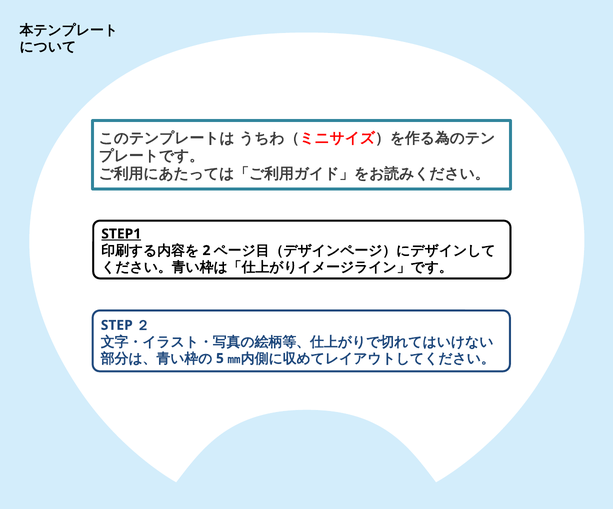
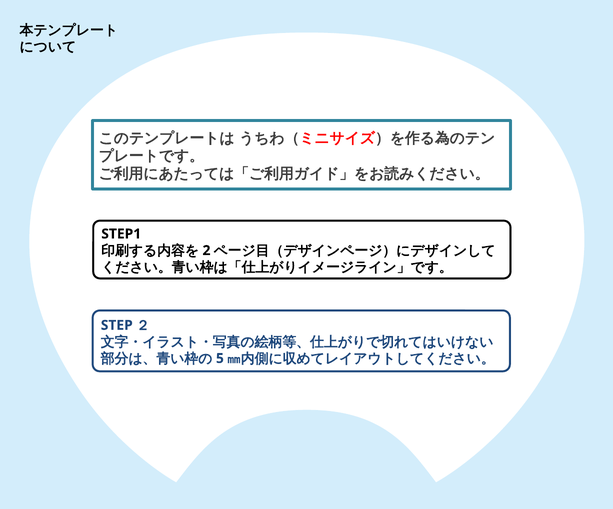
STEP1 underline: present -> none (121, 234)
